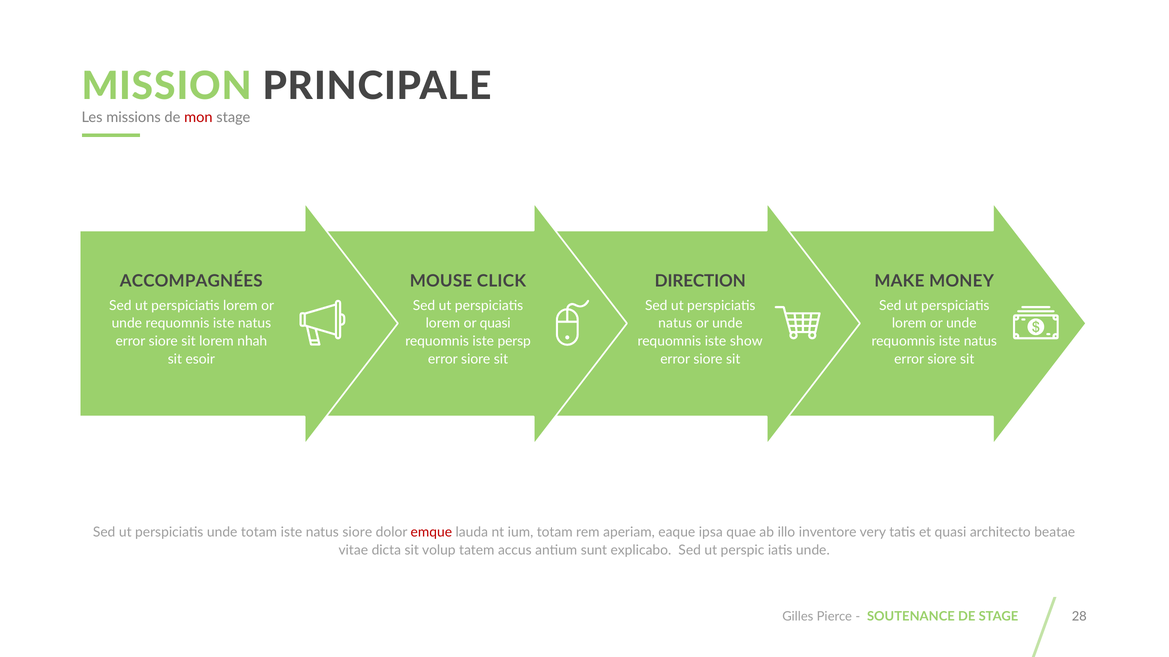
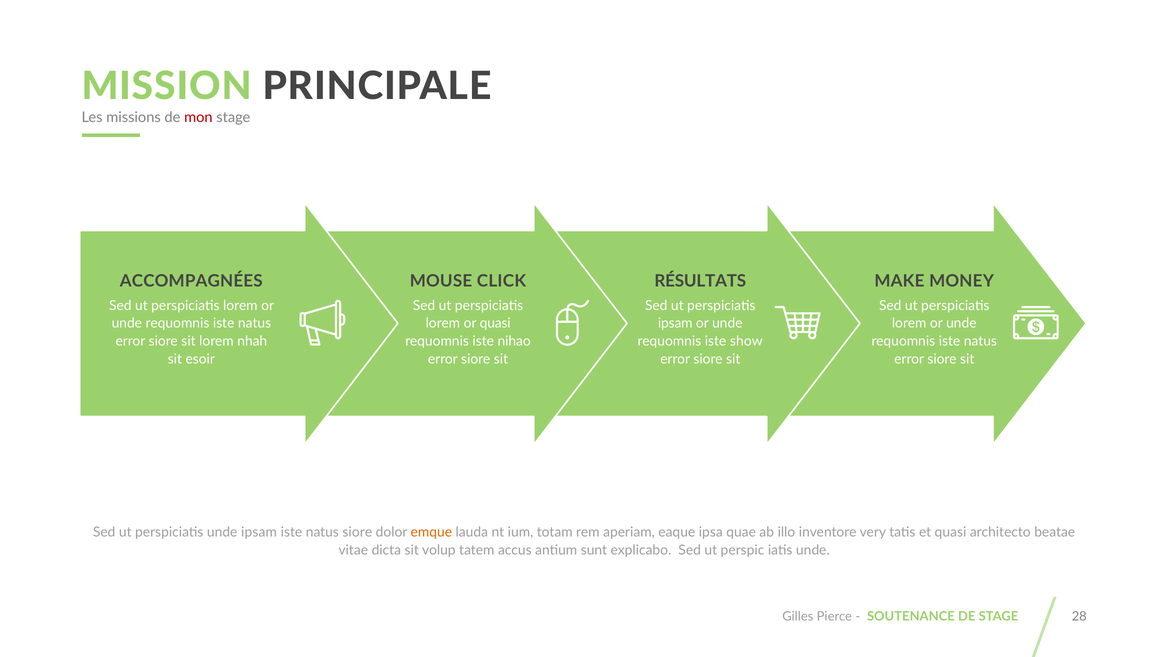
DIRECTION: DIRECTION -> RÉSULTATS (700, 281)
natus: natus -> ipsam (675, 324)
persp: persp -> nihao (514, 341)
unde totam: totam -> ipsam (259, 533)
emque colour: red -> orange (431, 533)
